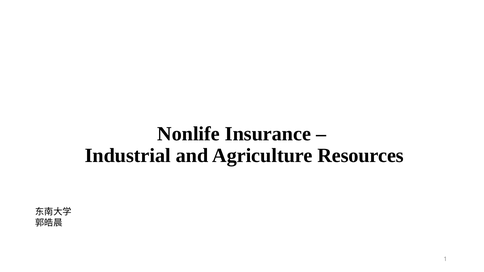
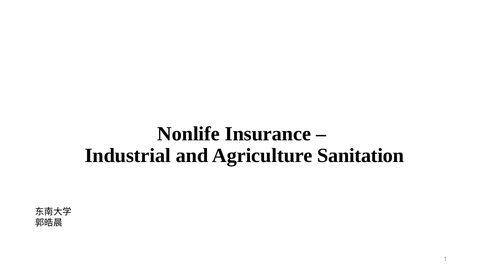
Resources: Resources -> Sanitation (361, 156)
